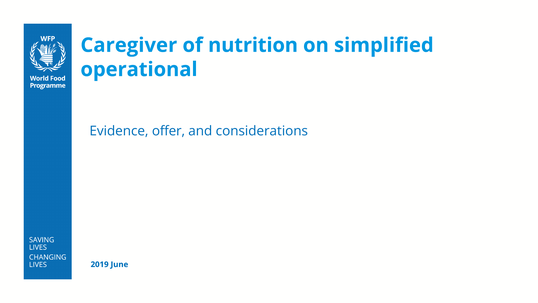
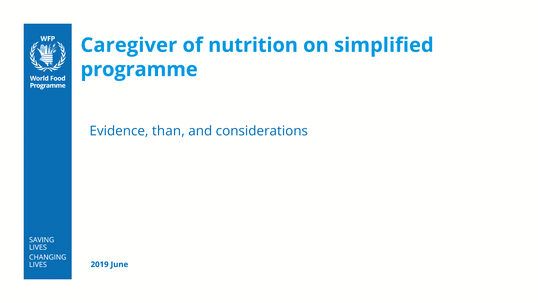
operational: operational -> programme (139, 69)
offer: offer -> than (168, 131)
